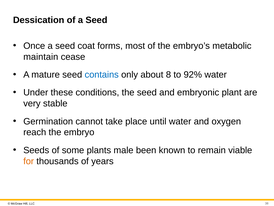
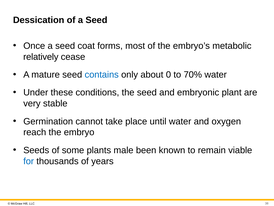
maintain: maintain -> relatively (41, 57)
8: 8 -> 0 (168, 75)
92%: 92% -> 70% (193, 75)
for colour: orange -> blue (29, 161)
